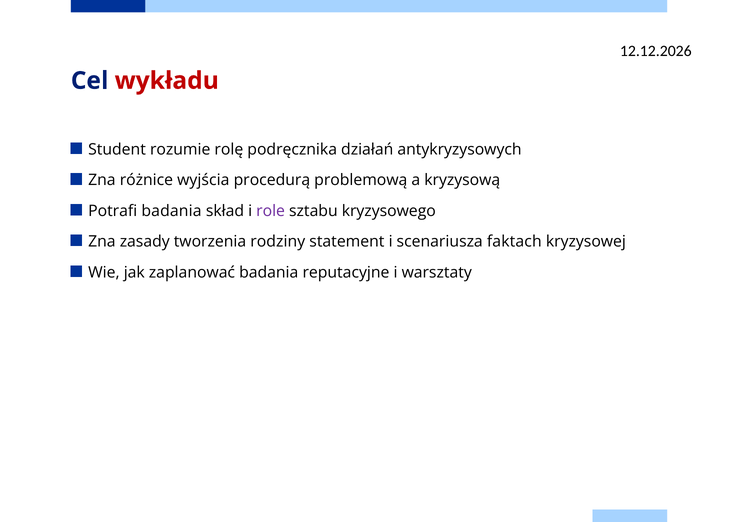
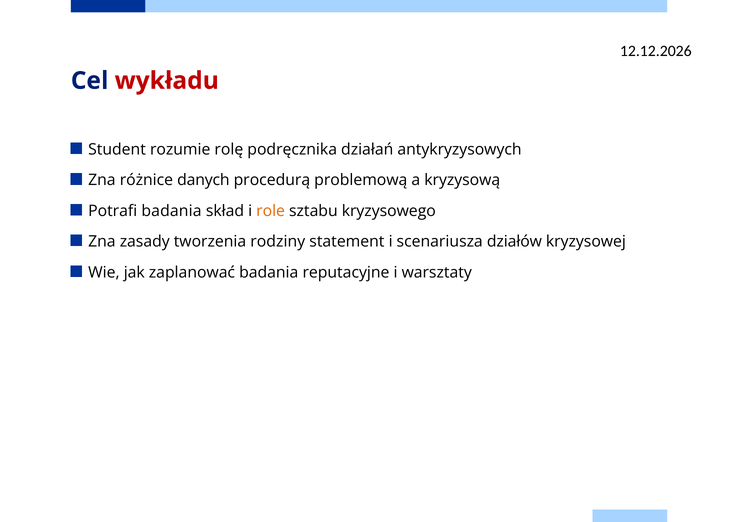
wyjścia: wyjścia -> danych (203, 180)
role colour: purple -> orange (271, 211)
faktach: faktach -> działów (514, 241)
